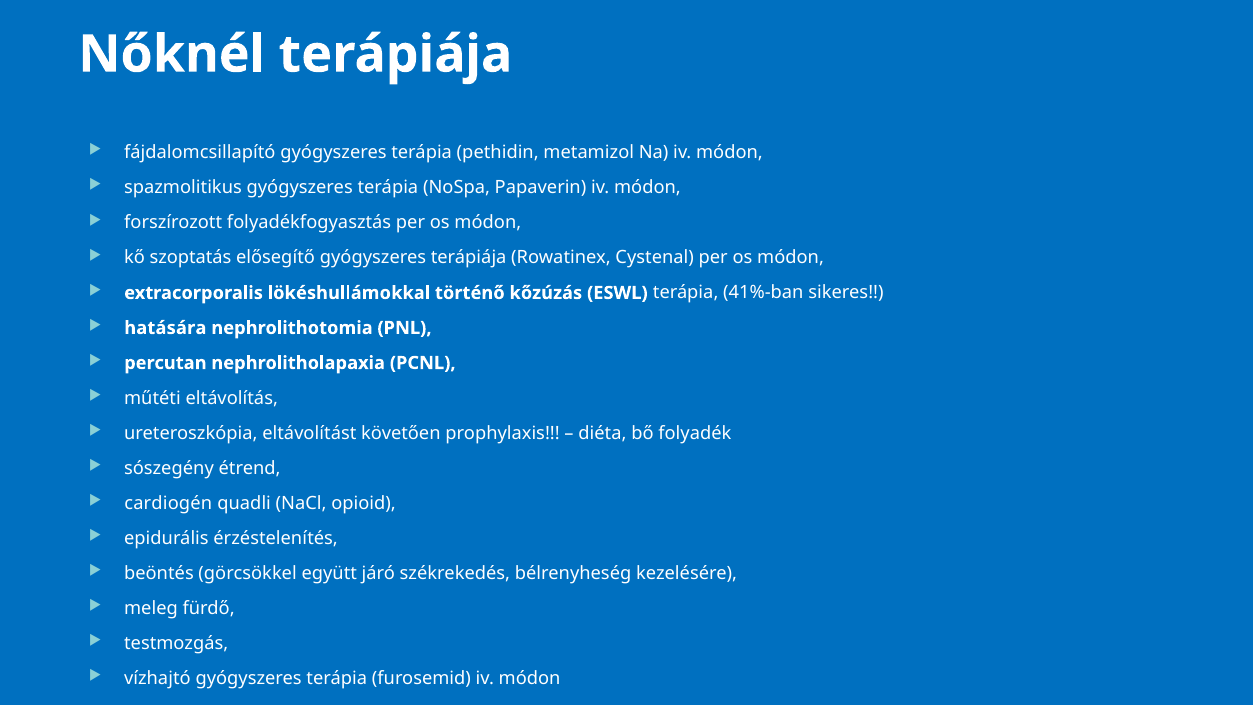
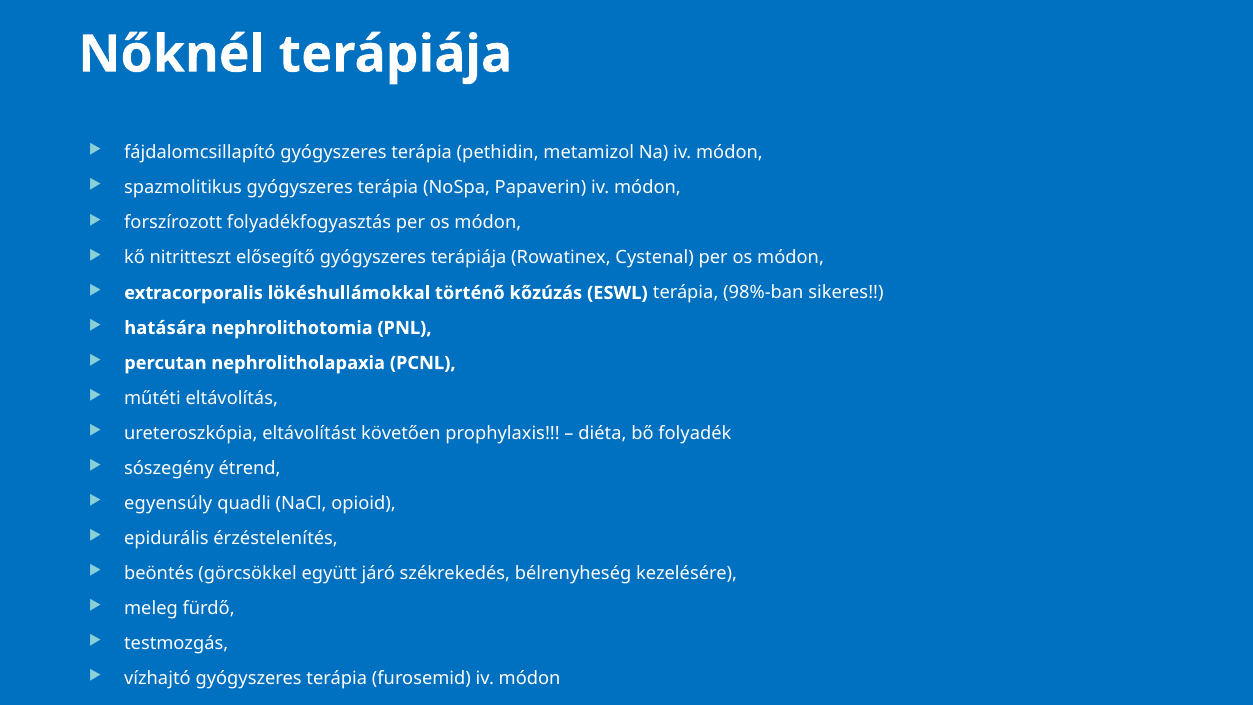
szoptatás: szoptatás -> nitritteszt (190, 258)
41%-ban: 41%-ban -> 98%-ban (763, 293)
cardiogén: cardiogén -> egyensúly (168, 503)
